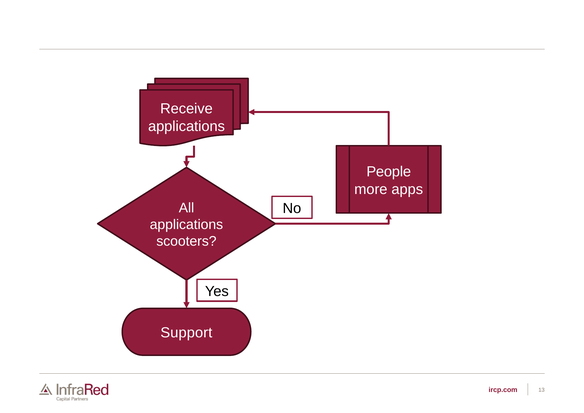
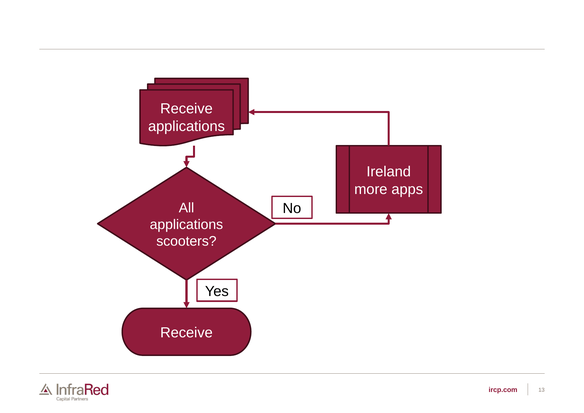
People: People -> Ireland (389, 172)
Support: Support -> Receive (186, 333)
